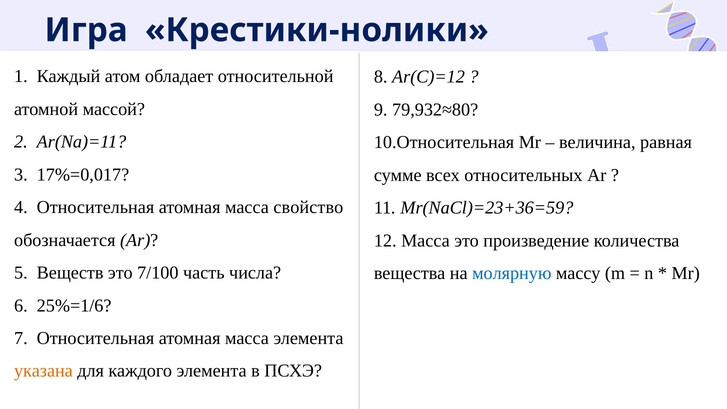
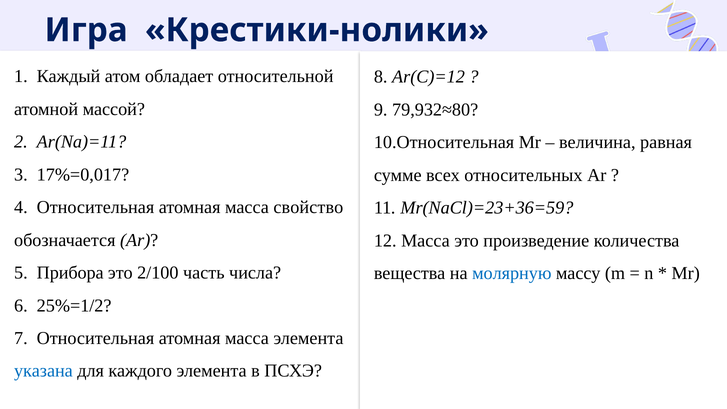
Веществ: Веществ -> Прибора (70, 273)
7/100: 7/100 -> 2/100 (158, 273)
25%=1/6: 25%=1/6 -> 25%=1/2 (74, 305)
указана colour: orange -> blue (43, 371)
